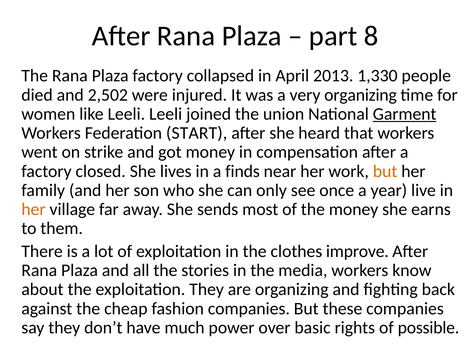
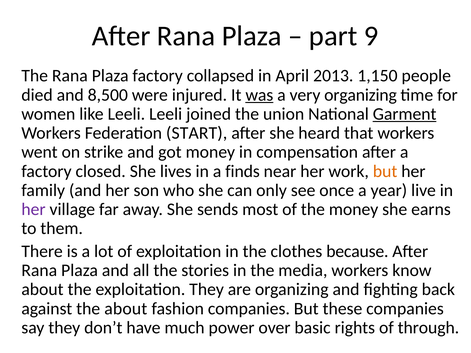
8: 8 -> 9 (371, 36)
1,330: 1,330 -> 1,150 (377, 76)
2,502: 2,502 -> 8,500 (108, 95)
was underline: none -> present (259, 95)
her colour: orange -> purple (33, 210)
improve: improve -> because (357, 251)
the cheap: cheap -> about (126, 309)
possible: possible -> through (428, 328)
